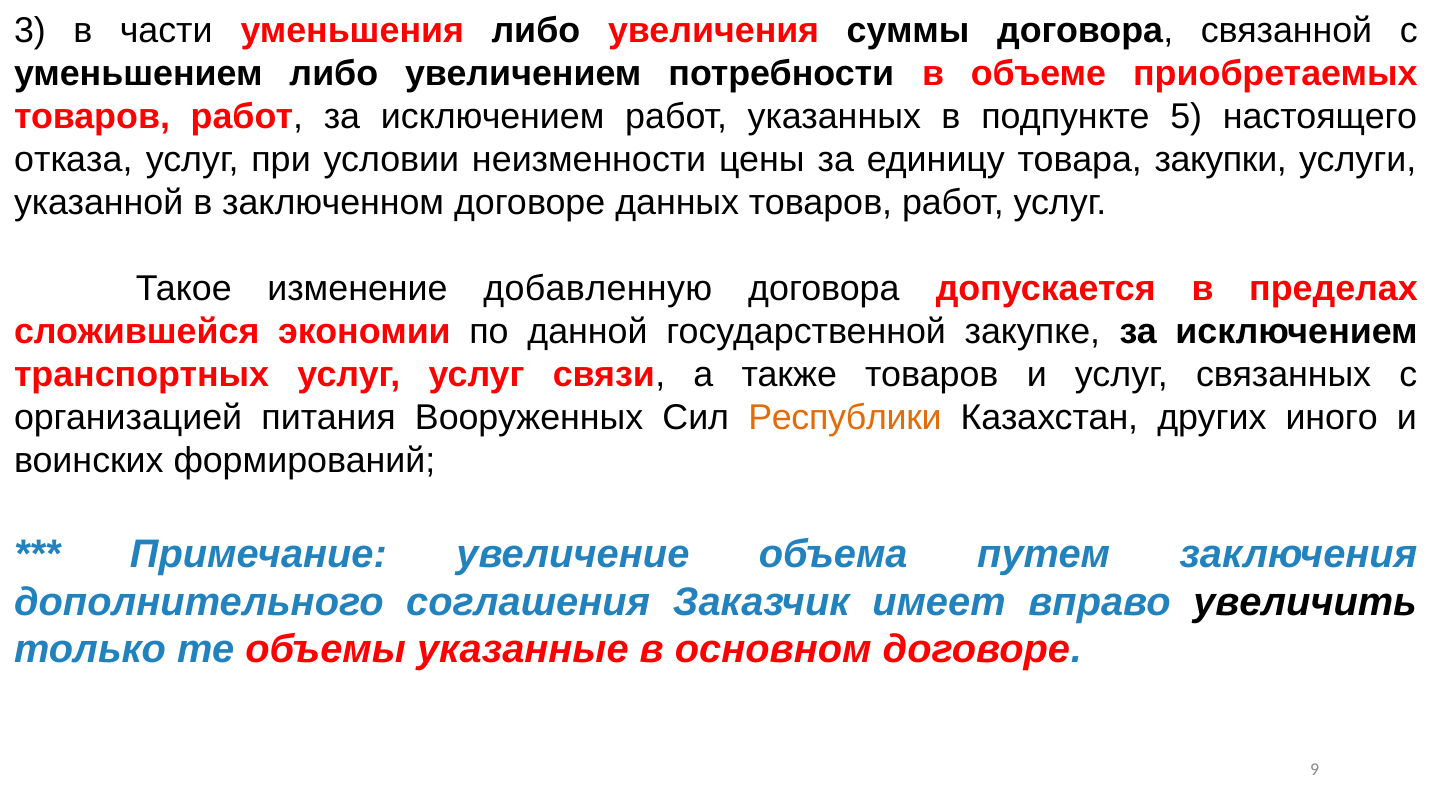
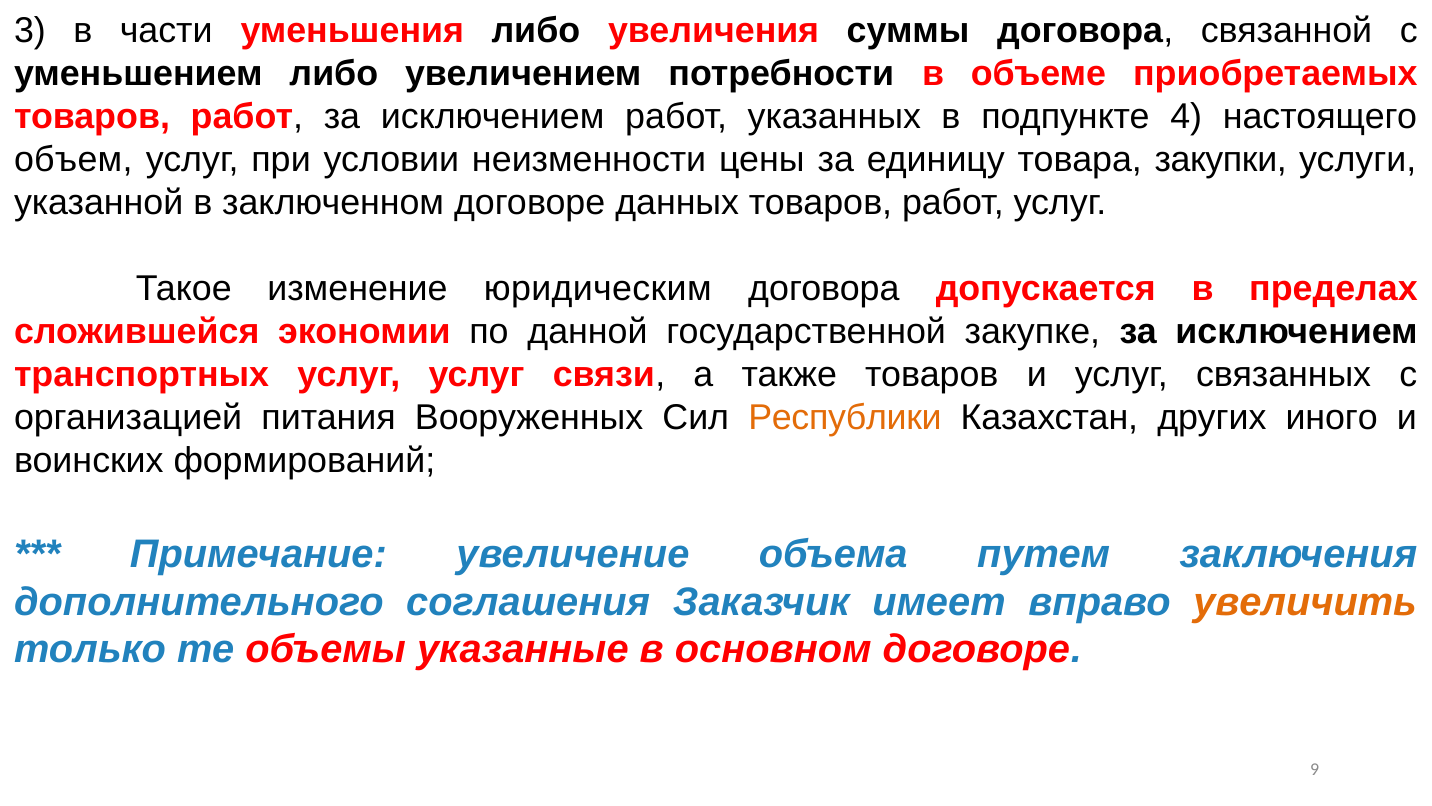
5: 5 -> 4 (1186, 117)
отказа: отказа -> объем (73, 160)
добавленную: добавленную -> юридическим (598, 289)
увеличить colour: black -> orange (1305, 602)
